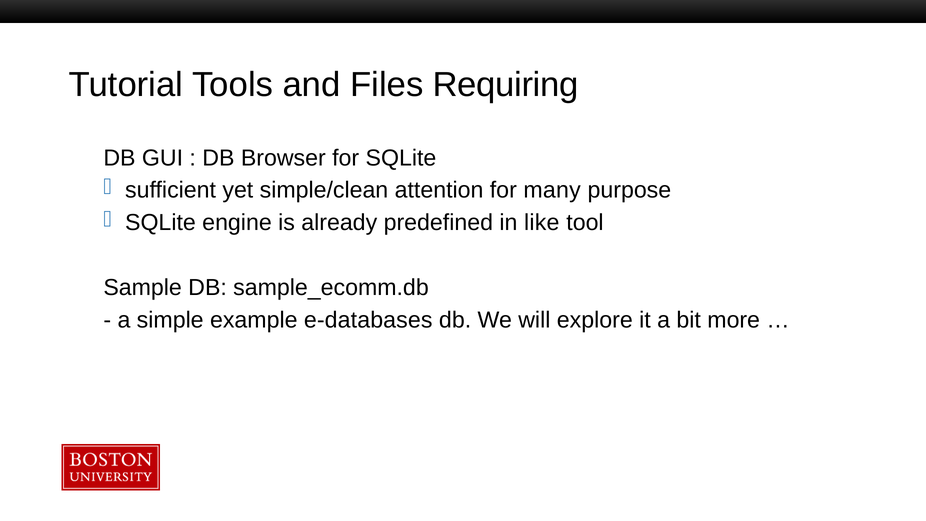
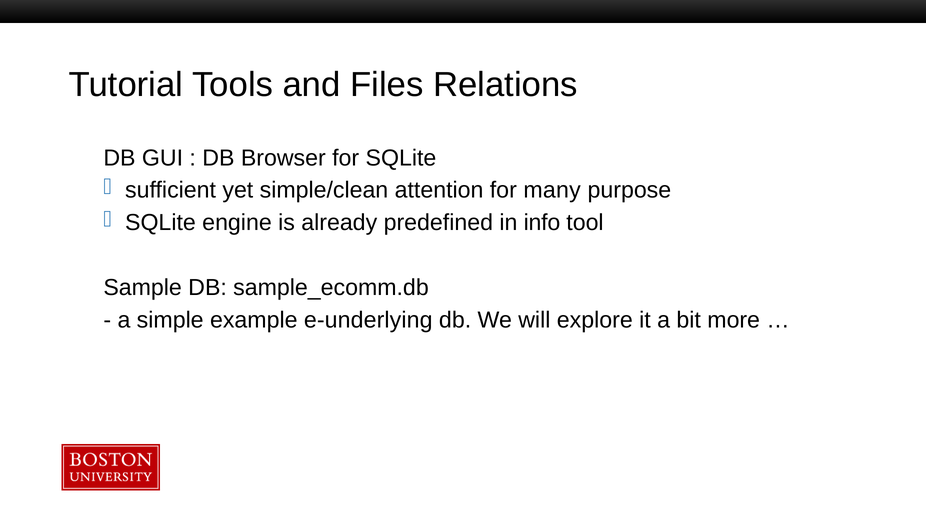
Requiring: Requiring -> Relations (505, 85)
like: like -> info (542, 223)
e-databases: e-databases -> e-underlying (368, 320)
